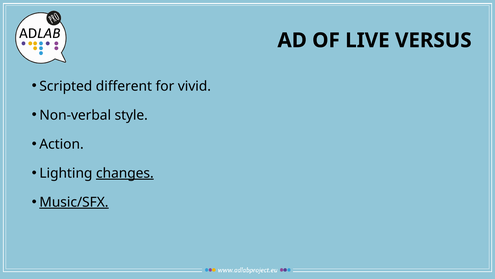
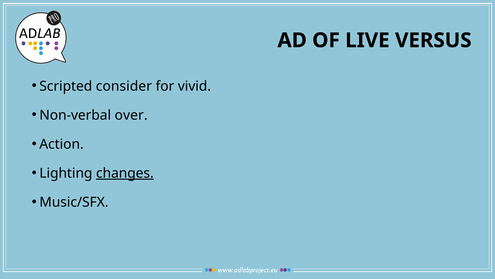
different: different -> consider (124, 86)
style: style -> over (131, 115)
Music/SFX underline: present -> none (74, 202)
